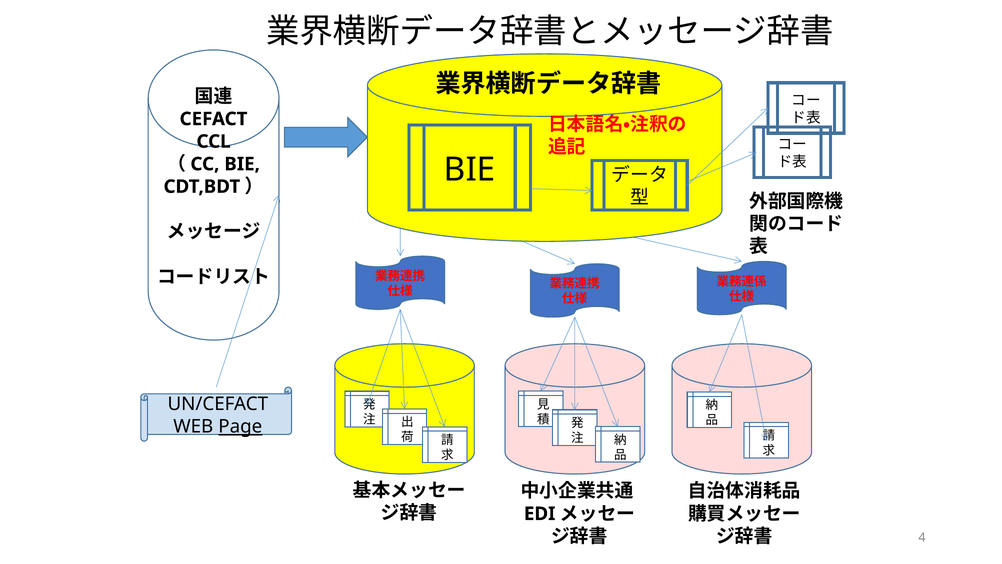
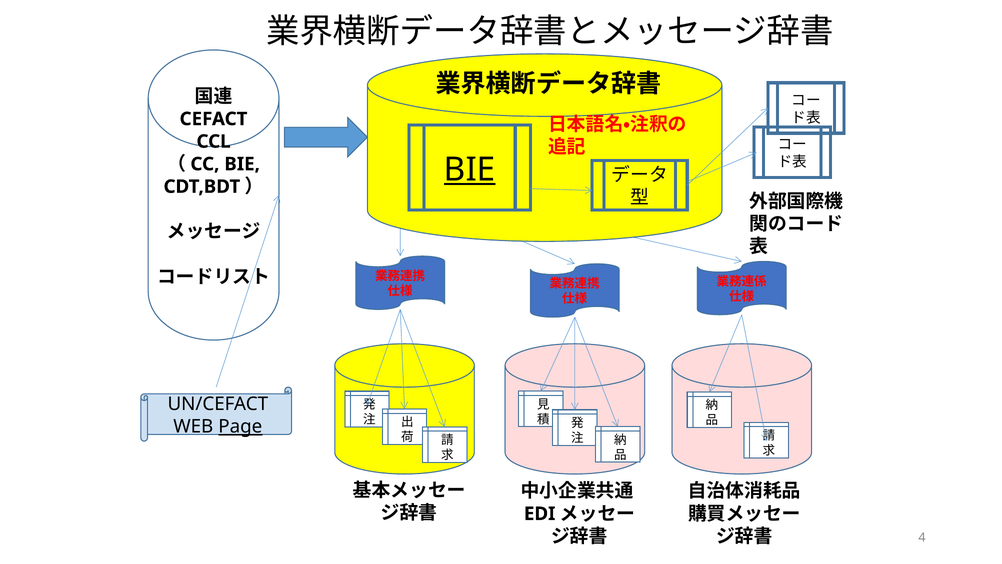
BIE underline: none -> present (470, 170)
